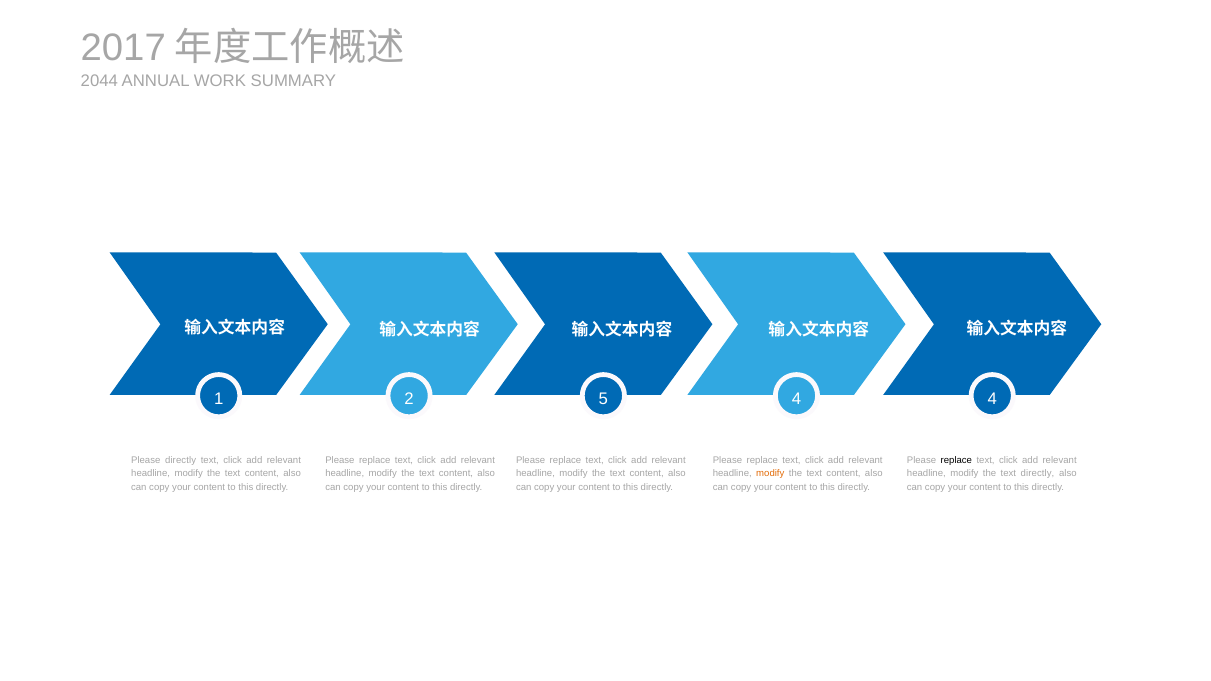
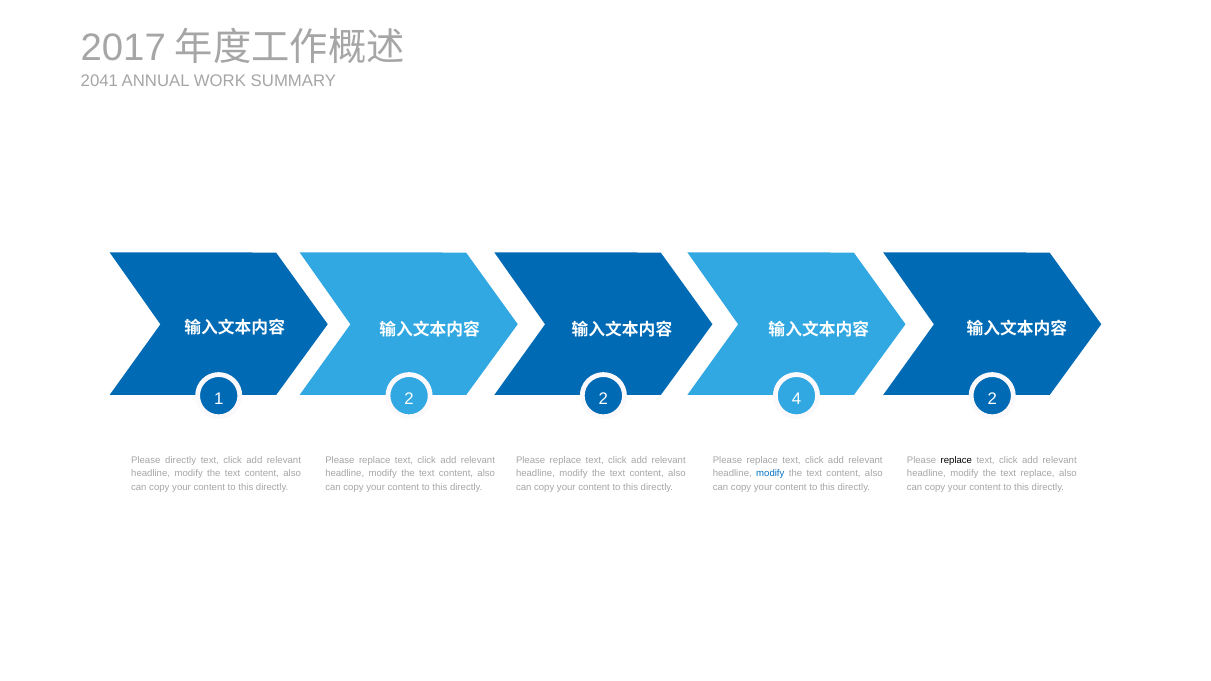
2044: 2044 -> 2041 (99, 81)
2 5: 5 -> 2 (603, 399)
4 4: 4 -> 2 (992, 399)
modify colour: orange -> blue (770, 474)
text directly: directly -> replace (1038, 474)
